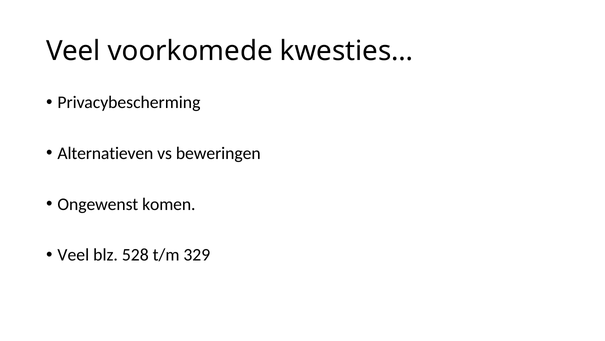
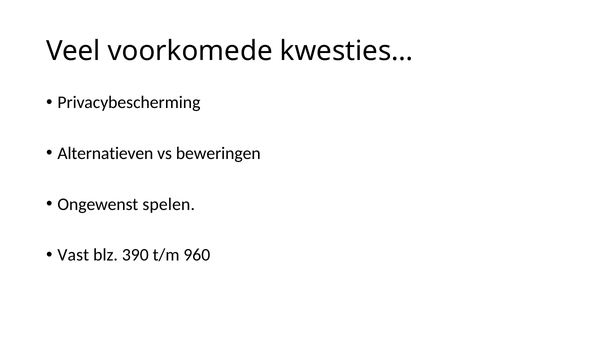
komen: komen -> spelen (169, 204)
Veel: Veel -> Vast (73, 254)
528: 528 -> 390 (135, 254)
329: 329 -> 960 (197, 254)
